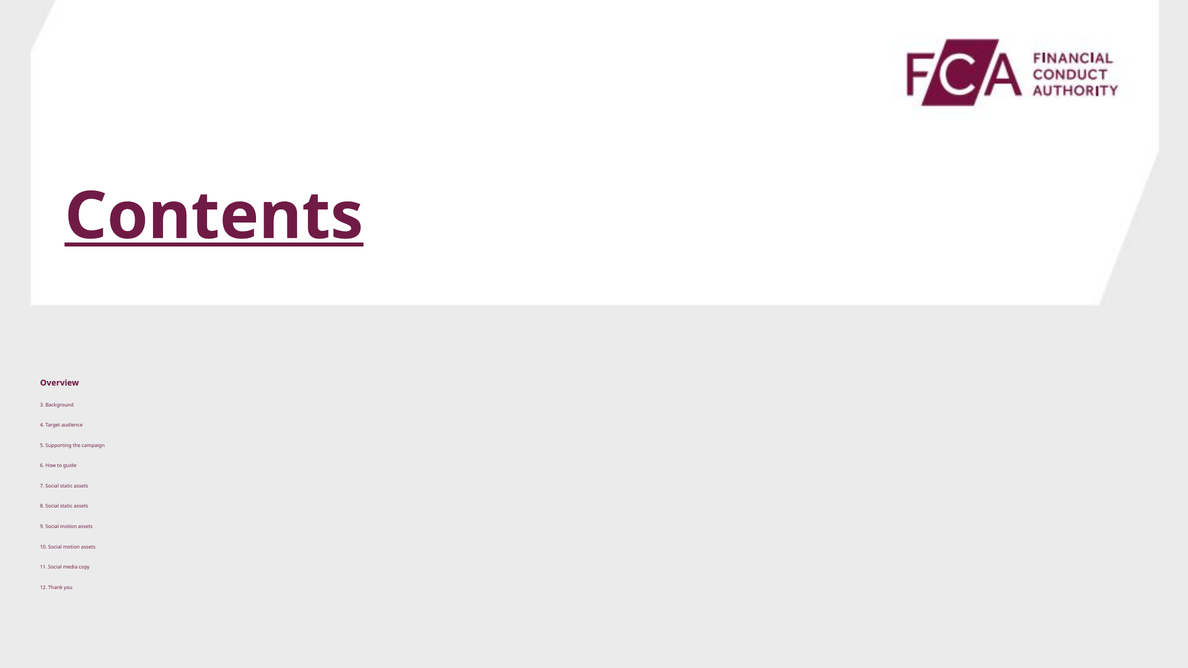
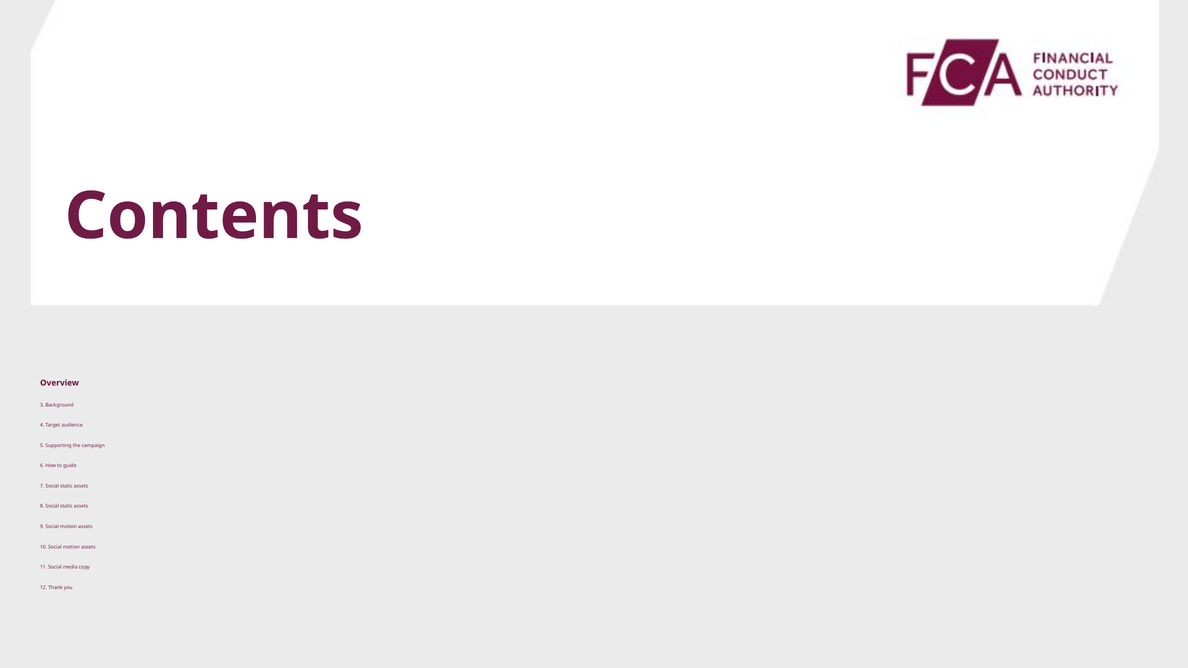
Contents underline: present -> none (214, 216)
